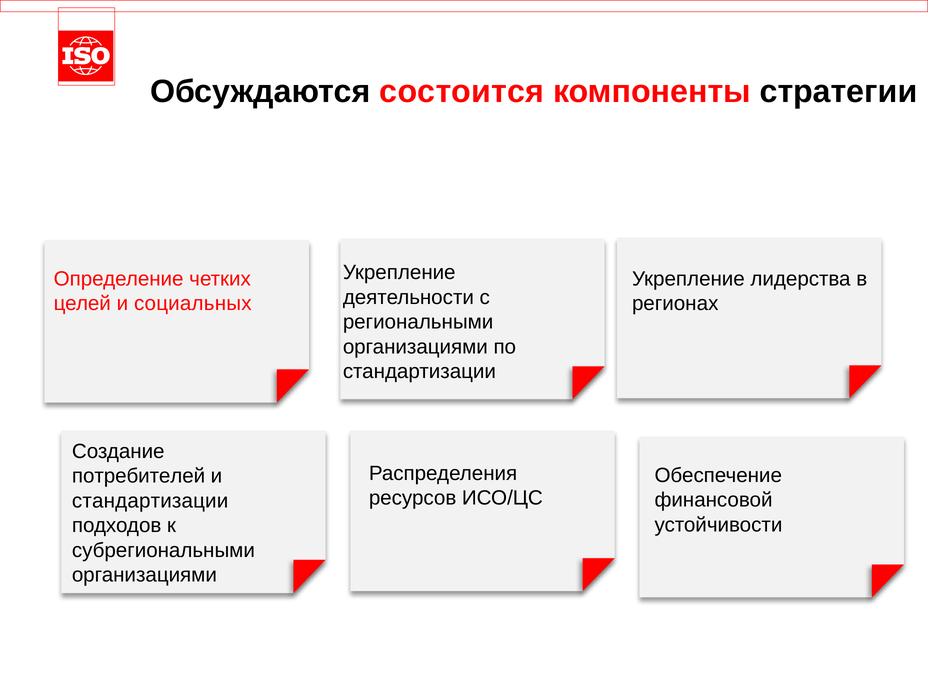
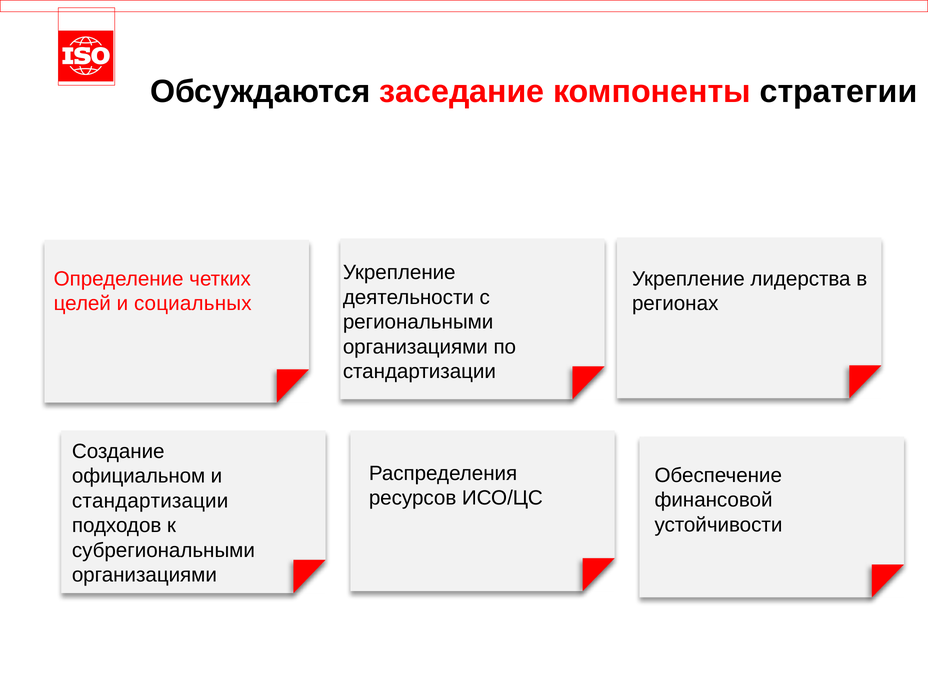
состоится: состоится -> заседание (462, 91)
потребителей: потребителей -> официальном (139, 476)
